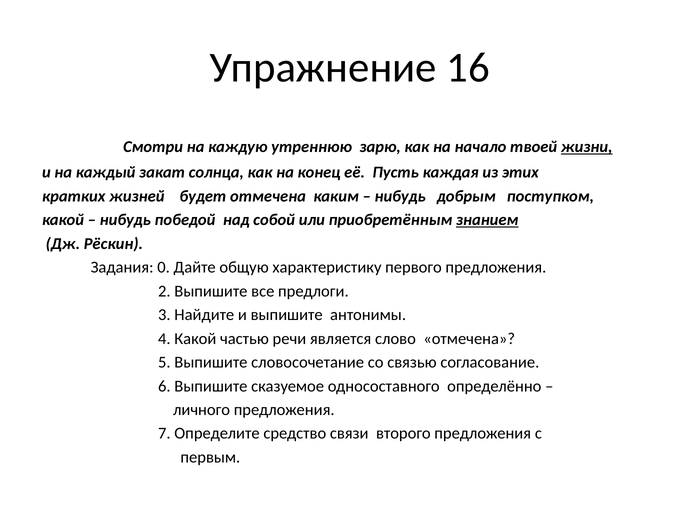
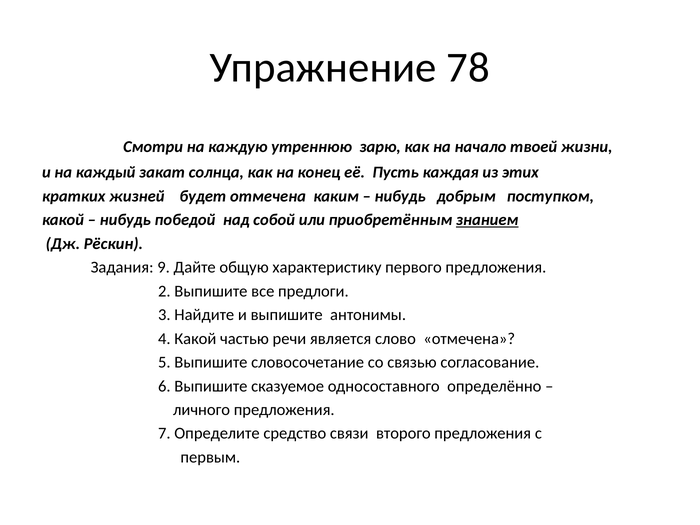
16: 16 -> 78 (468, 68)
жизни underline: present -> none (587, 147)
0: 0 -> 9 (164, 267)
